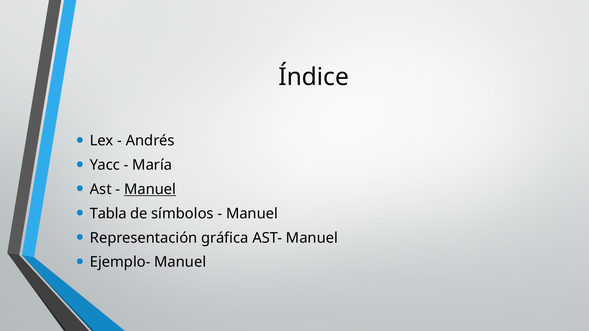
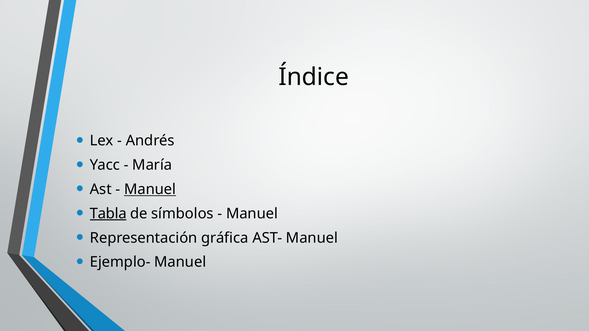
Tabla underline: none -> present (108, 214)
